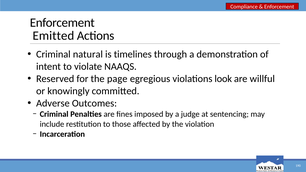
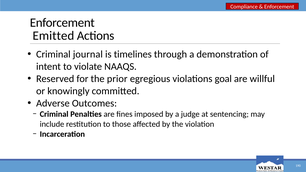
natural: natural -> journal (88, 54)
page: page -> prior (117, 79)
look: look -> goal (223, 79)
